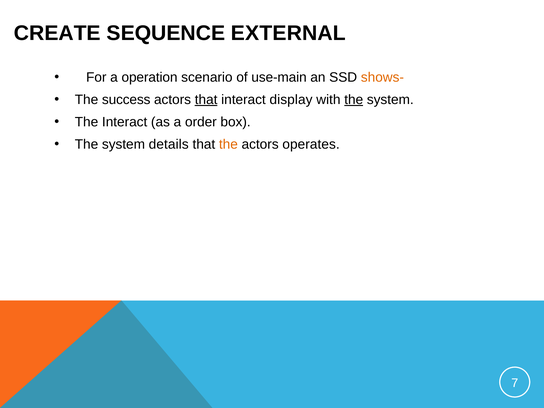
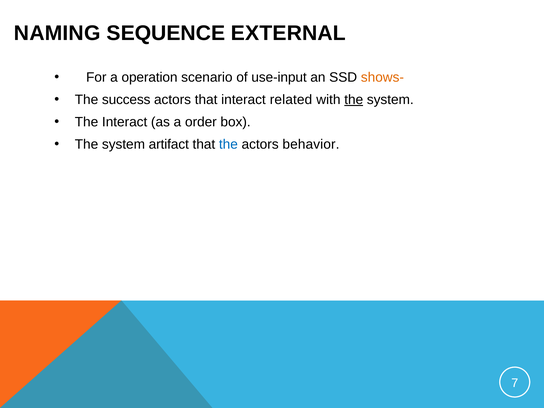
CREATE: CREATE -> NAMING (57, 33)
use-main: use-main -> use-input (279, 77)
that underline: present -> none (206, 100)
display: display -> related (291, 100)
details: details -> artifact (169, 144)
the colour: orange -> blue (228, 144)
operates: operates -> behavior (311, 144)
